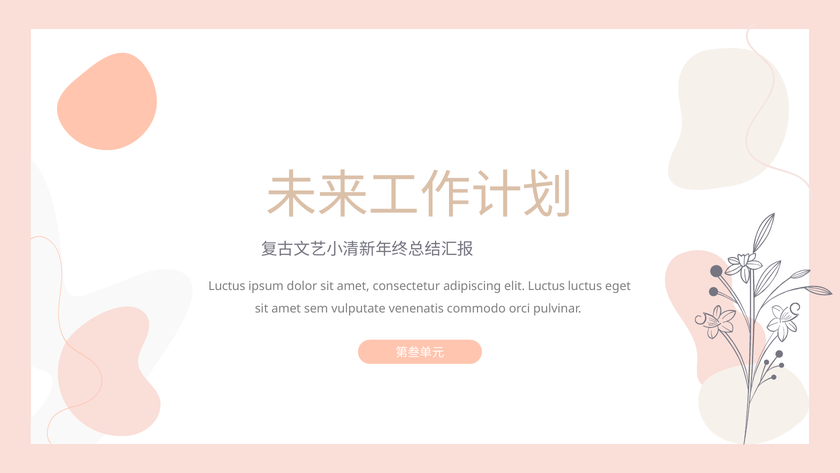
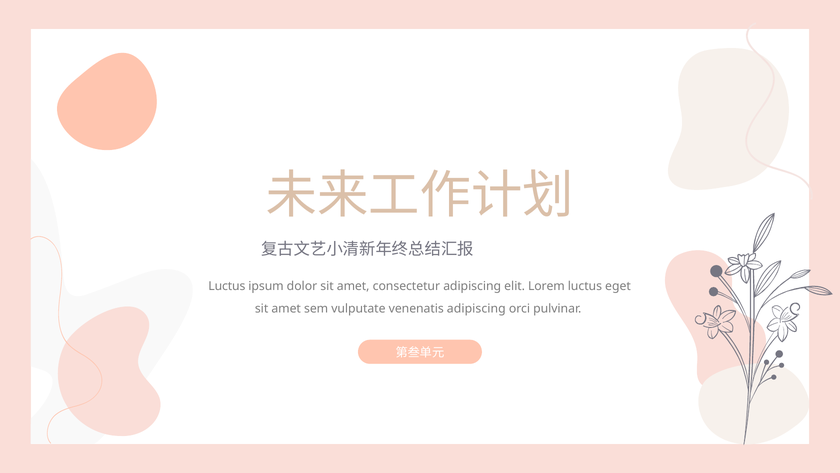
elit Luctus: Luctus -> Lorem (546, 286)
venenatis commodo: commodo -> adipiscing (476, 308)
